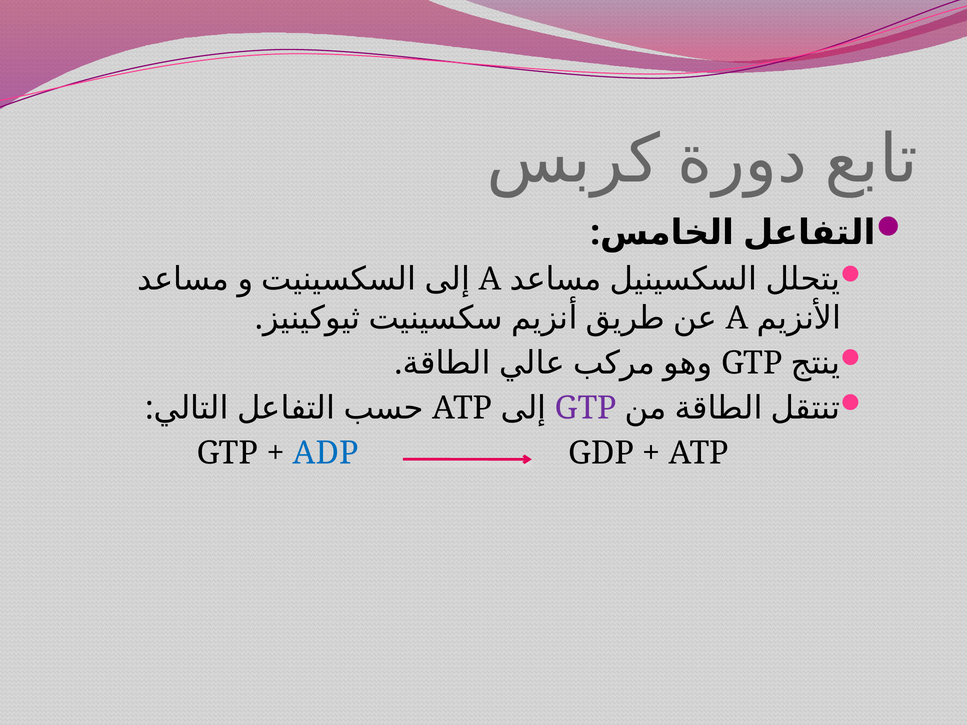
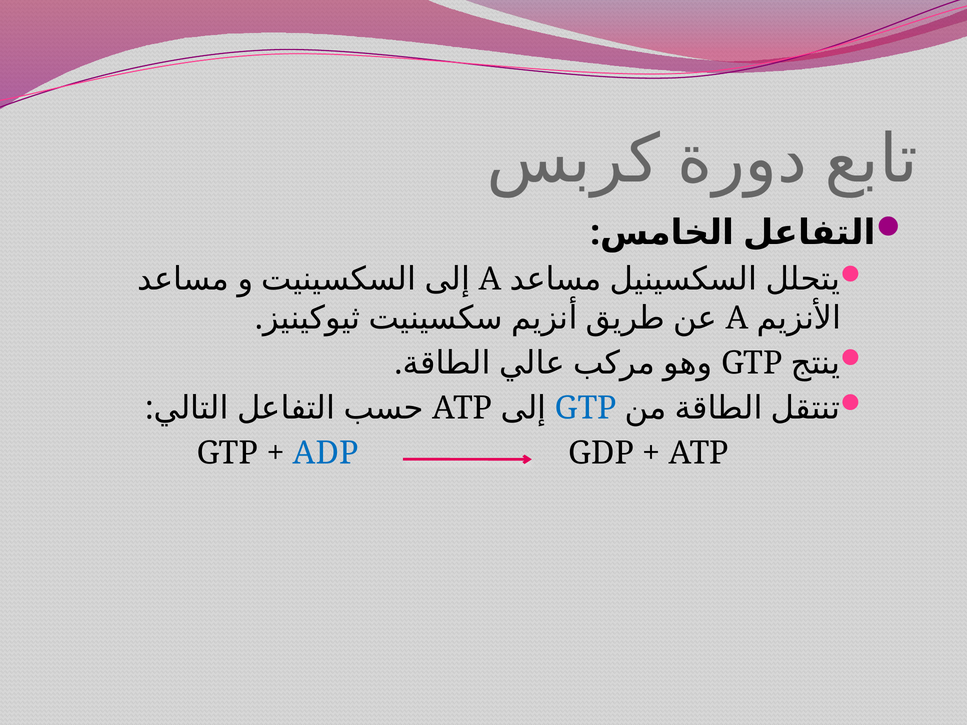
GTP colour: purple -> blue (586, 408)
